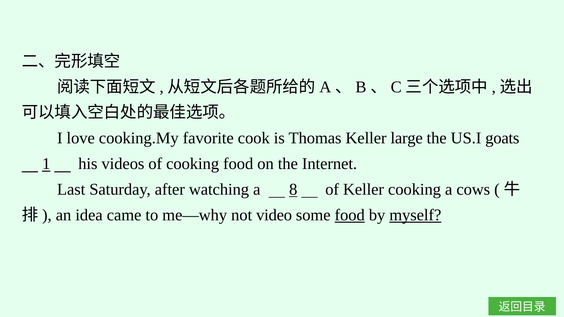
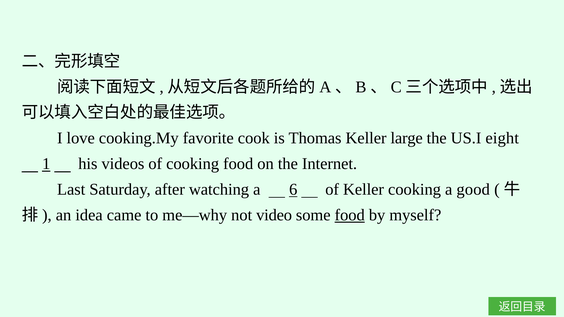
goats: goats -> eight (502, 138)
8: 8 -> 6 (293, 190)
cows: cows -> good (473, 190)
myself underline: present -> none (415, 215)
